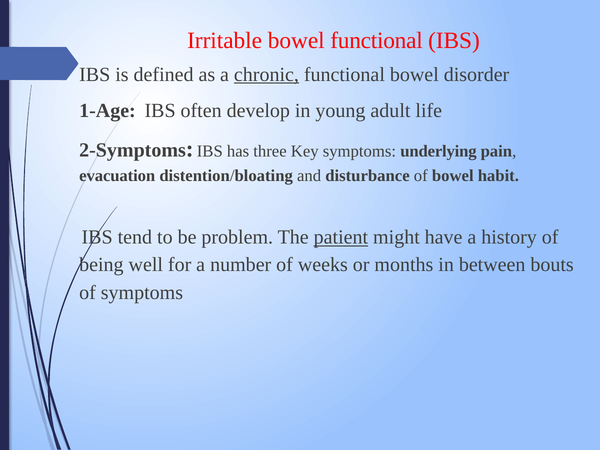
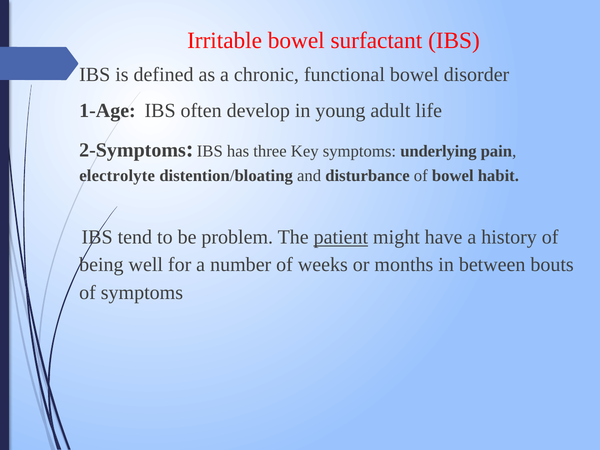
bowel functional: functional -> surfactant (376, 40)
chronic underline: present -> none (266, 75)
evacuation: evacuation -> electrolyte (117, 176)
